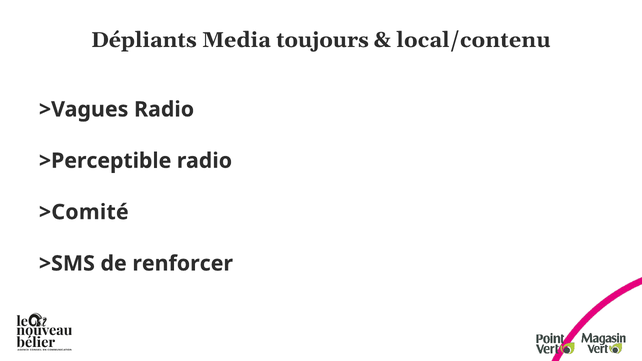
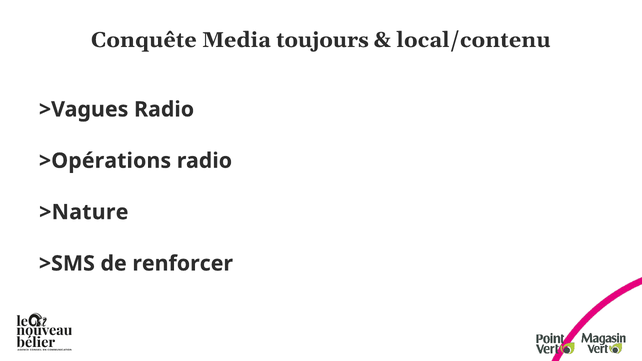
Dépliants: Dépliants -> Conquête (144, 40)
>Perceptible: >Perceptible -> >Opérations (105, 161)
>Comité: >Comité -> >Nature (84, 212)
